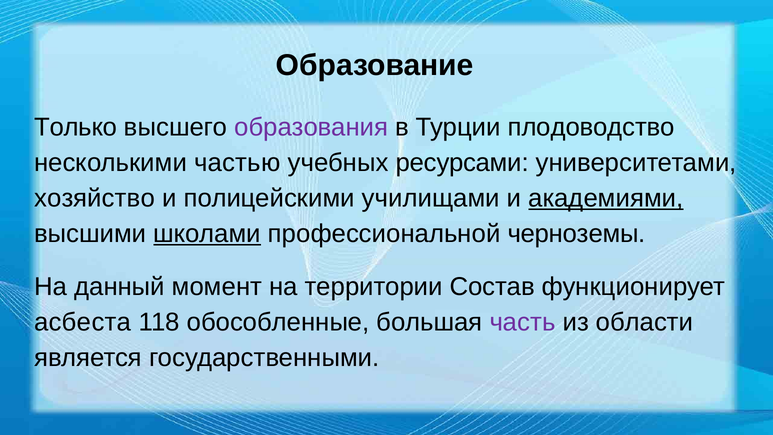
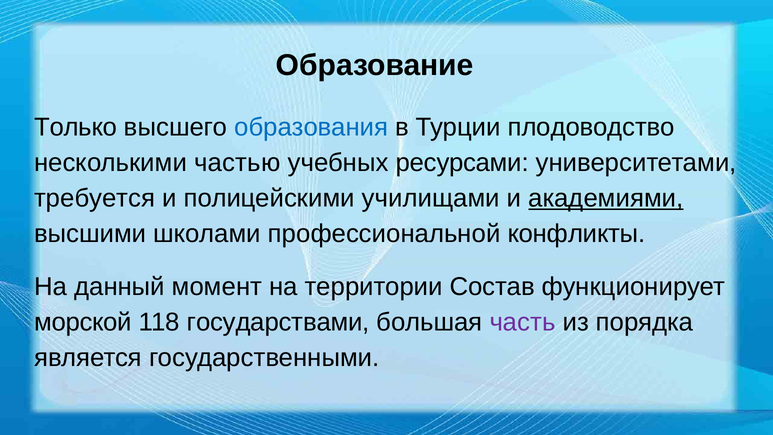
образования colour: purple -> blue (311, 127)
хозяйство: хозяйство -> требуется (95, 198)
школами underline: present -> none (207, 234)
черноземы: черноземы -> конфликты (576, 234)
асбеста: асбеста -> морской (83, 322)
обособленные: обособленные -> государствами (278, 322)
области: области -> порядка (644, 322)
